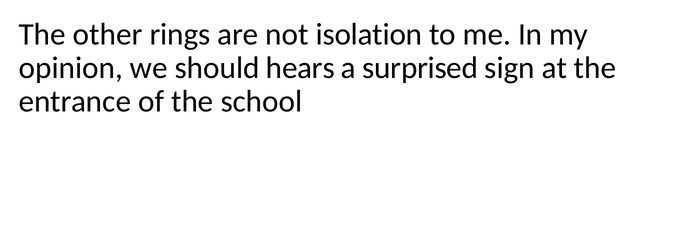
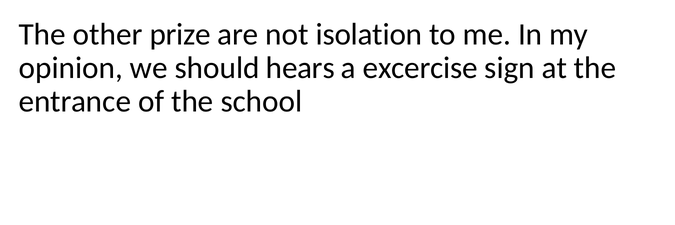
rings: rings -> prize (180, 34)
surprised: surprised -> excercise (420, 68)
